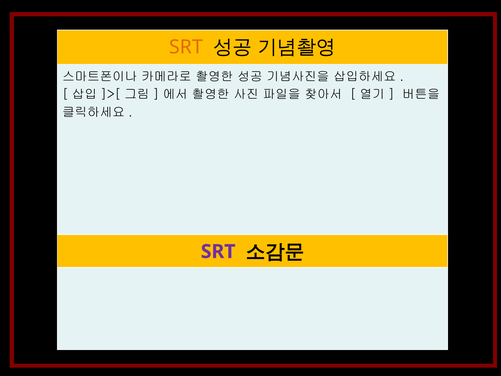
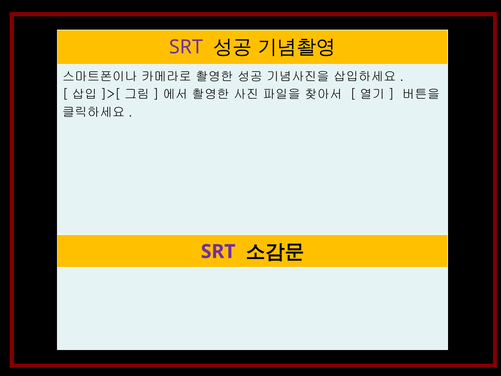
SRT colour: orange -> purple (186, 47)
